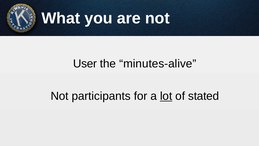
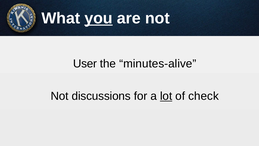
you underline: none -> present (99, 18)
participants: participants -> discussions (101, 96)
stated: stated -> check (203, 96)
